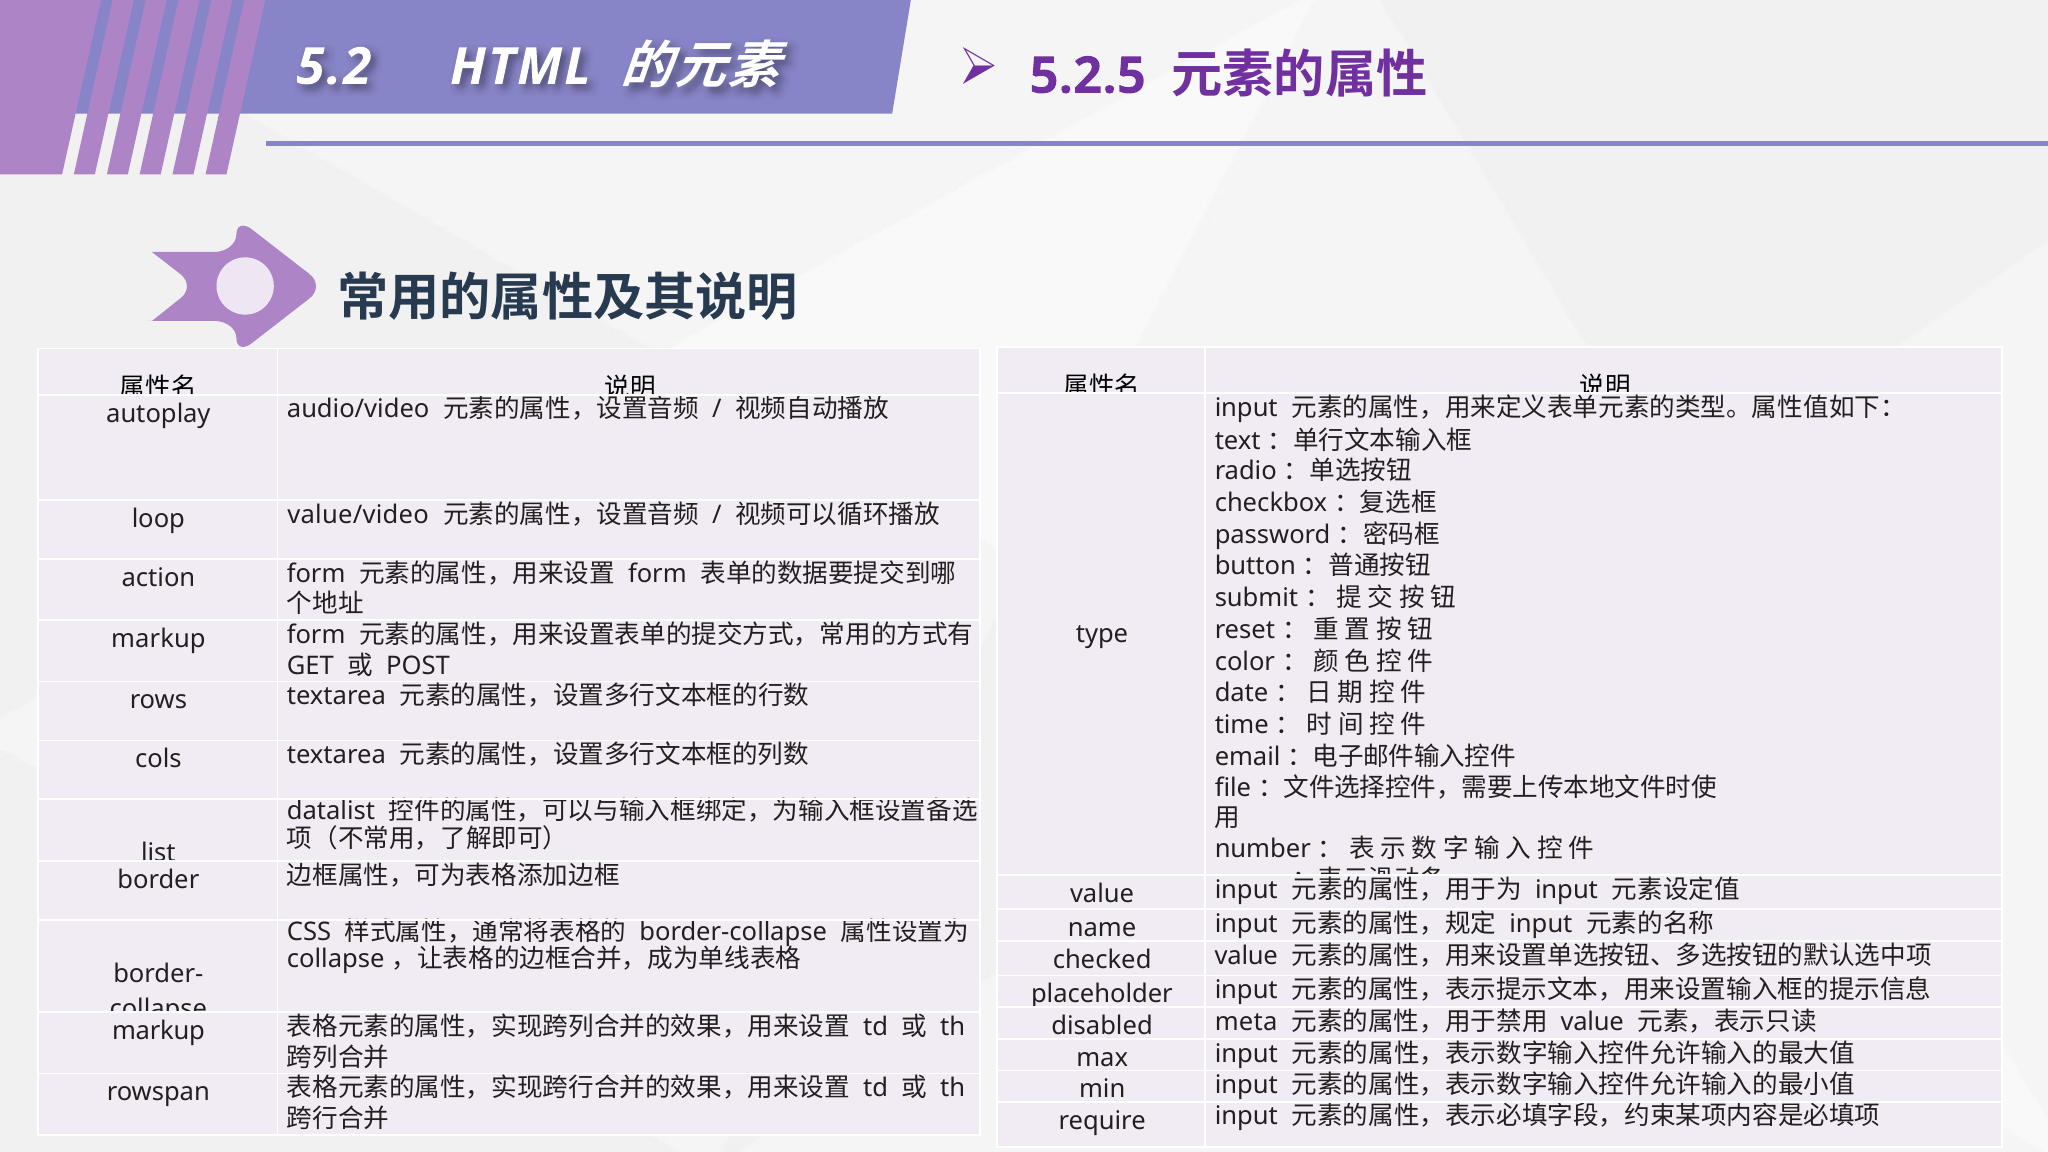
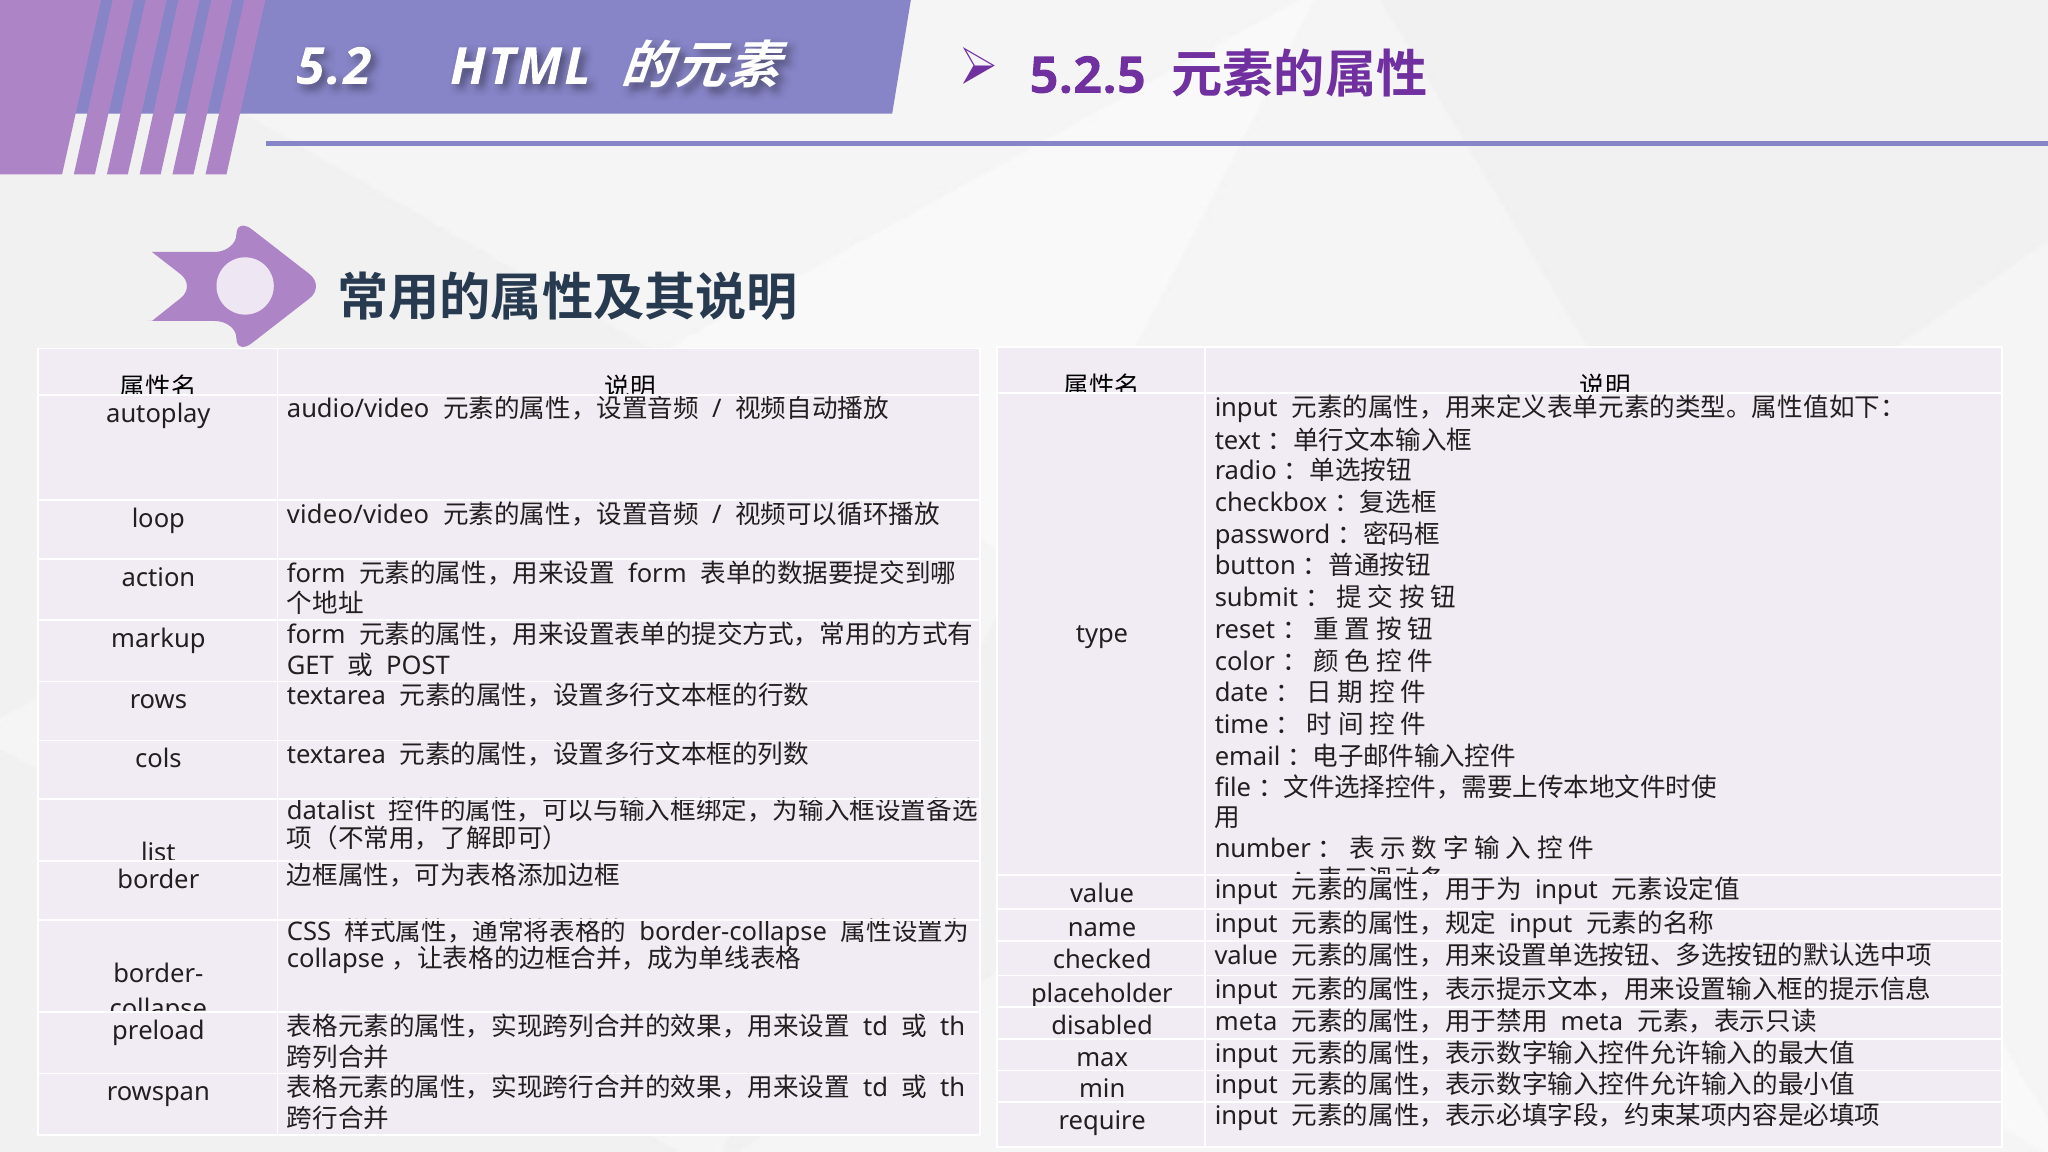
value/video: value/video -> video/video (358, 515)
value: value -> meta (1592, 1022)
markup: markup -> preload (158, 1031)
